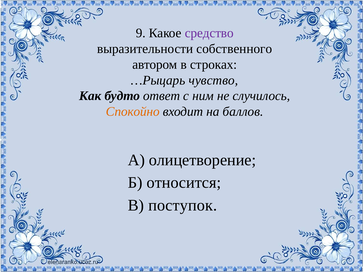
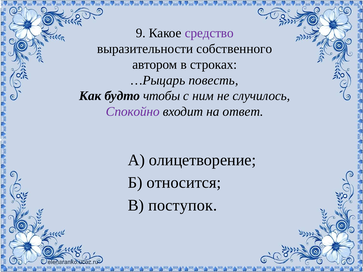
чувство: чувство -> повесть (213, 80)
ответ: ответ -> чтобы (162, 96)
Спокойно colour: orange -> purple (133, 112)
баллов: баллов -> ответ (243, 112)
